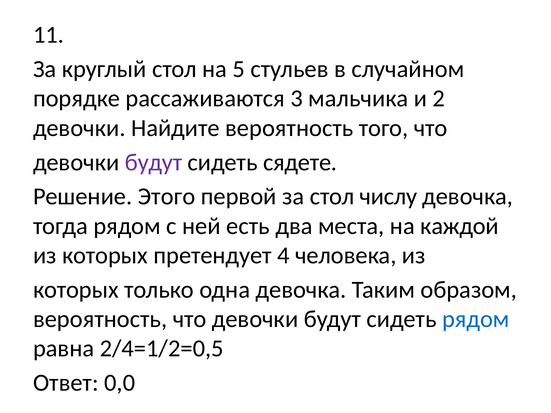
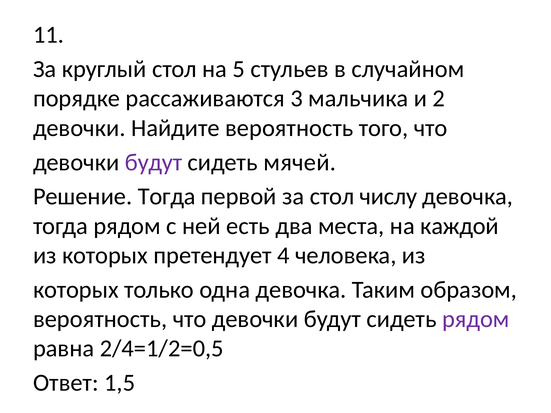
сядете: сядете -> мячей (300, 162)
Решение Этого: Этого -> Тогда (167, 197)
рядом colour: blue -> purple (476, 319)
0,0: 0,0 -> 1,5 (120, 383)
